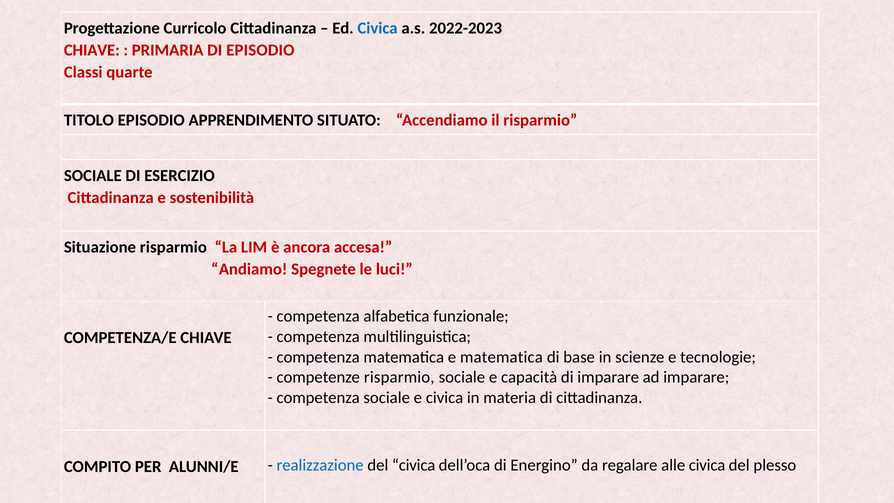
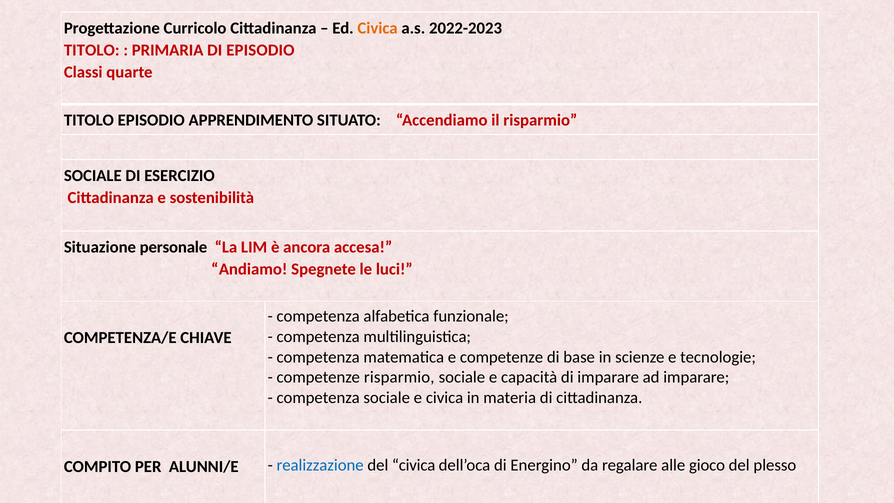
Civica colour: blue -> orange (378, 28)
CHIAVE: CHIAVE -> TITOLO (92, 50)
Situazione risparmio: risparmio -> personale (173, 247)
e matematica: matematica -> competenze (502, 357)
alle civica: civica -> gioco (707, 465)
